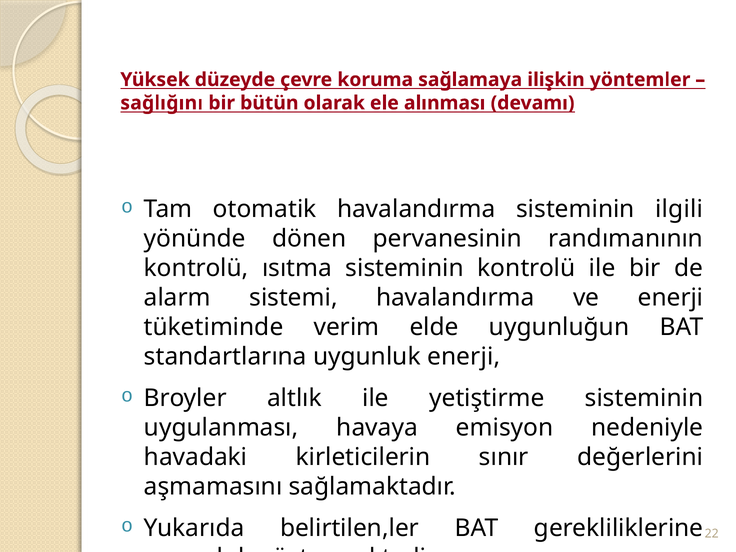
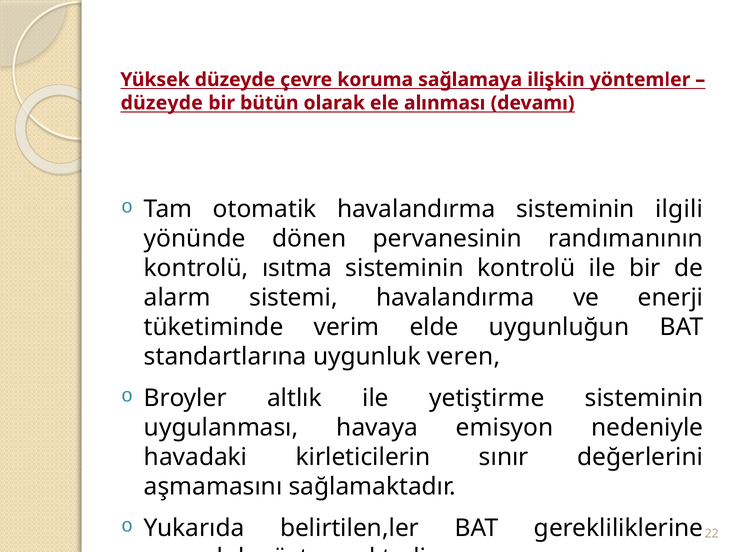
sağlığını: sağlığını -> düzeyde (162, 103)
uygunluk enerji: enerji -> veren (464, 356)
